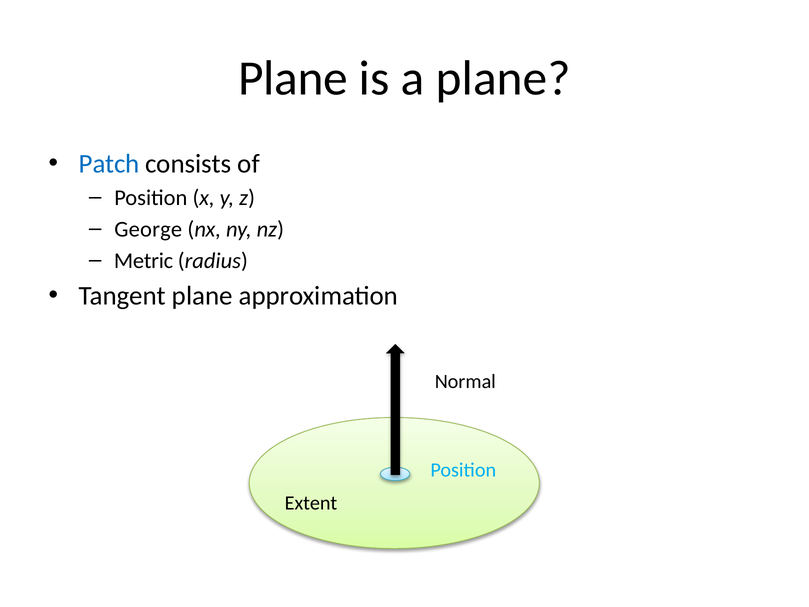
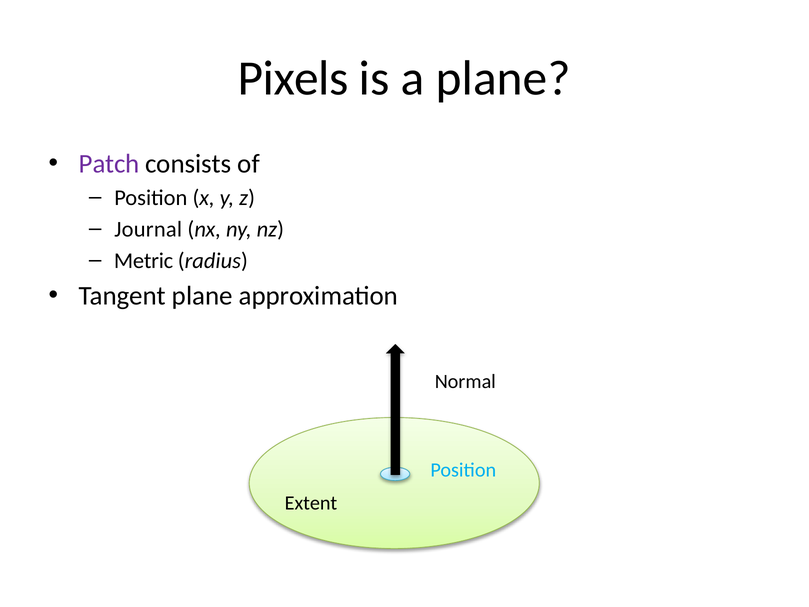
Plane: Plane -> Pixels (293, 78)
Patch colour: blue -> purple (109, 164)
George: George -> Journal (148, 229)
